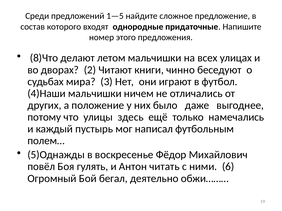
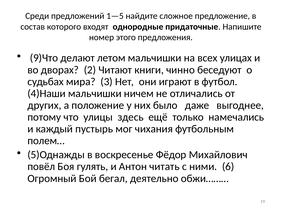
8)Что: 8)Что -> 9)Что (44, 58)
написал: написал -> чихания (154, 129)
